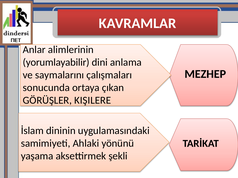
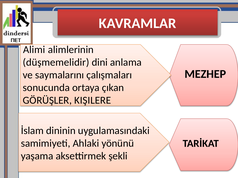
Anlar: Anlar -> Alimi (34, 50)
yorumlayabilir: yorumlayabilir -> düşmemelidir (56, 62)
